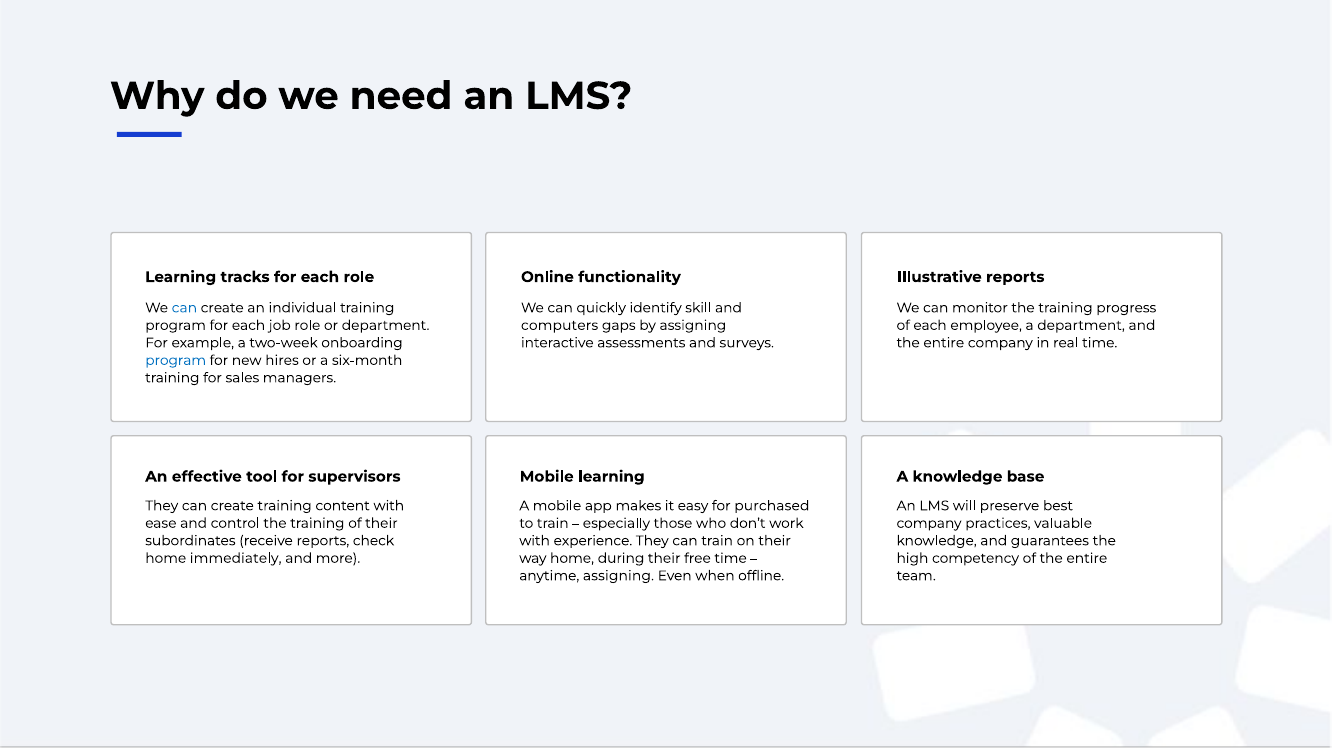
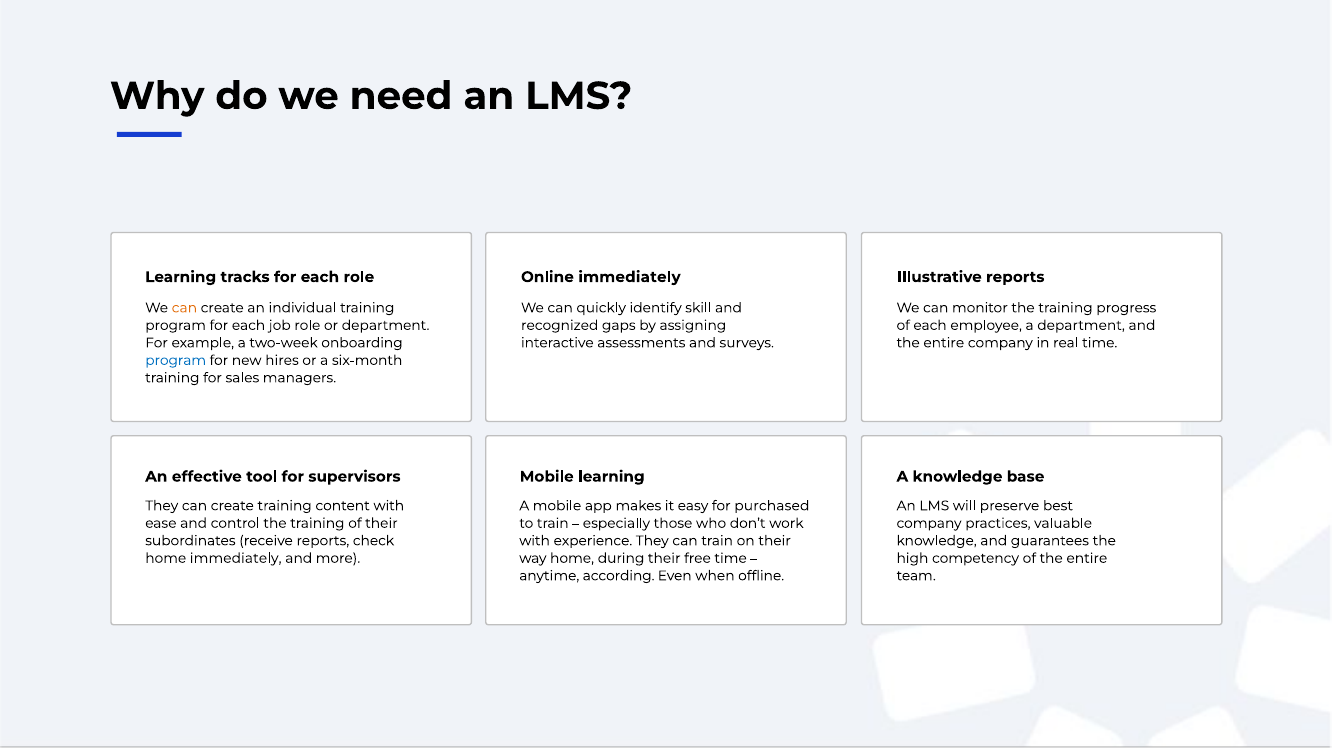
Online functionality: functionality -> immediately (629, 277)
can colour: blue -> orange (184, 308)
computers: computers -> recognized (560, 325)
anytime assigning: assigning -> according (619, 576)
